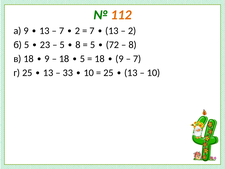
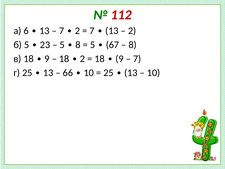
112 colour: orange -> red (121, 15)
а 9: 9 -> 6 (26, 31)
72: 72 -> 67 (112, 45)
18 5: 5 -> 2 (82, 59)
33: 33 -> 66 (68, 73)
